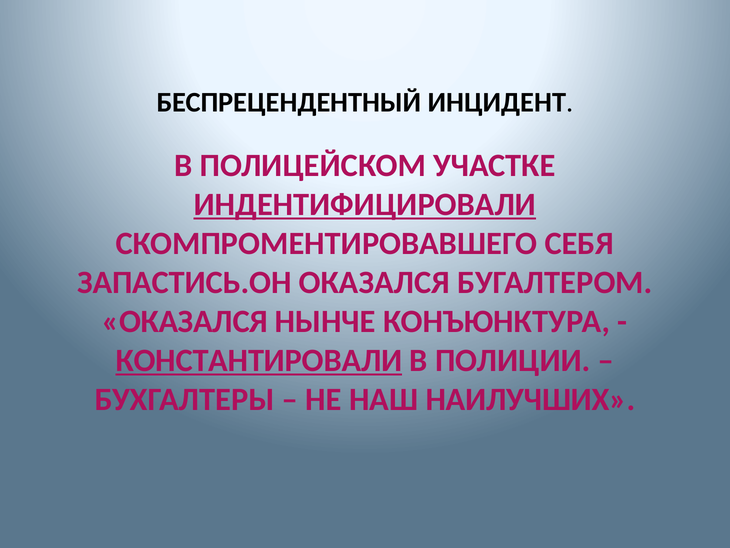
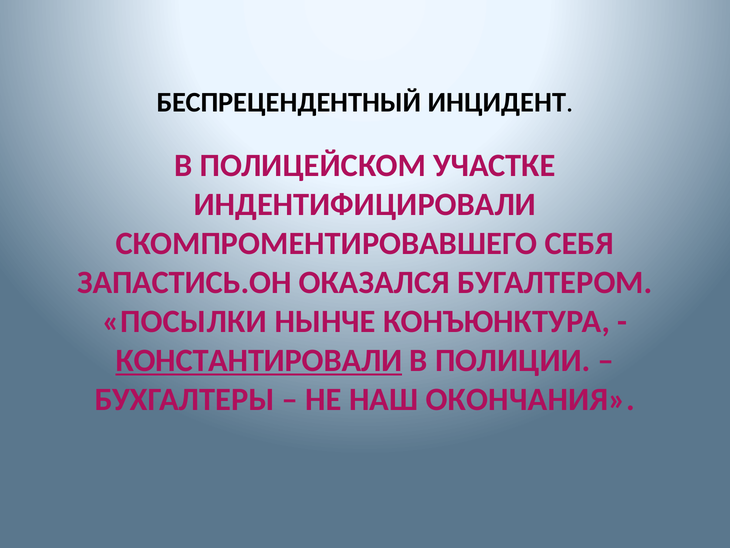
ИНДЕНТИФИЦИРОВАЛИ underline: present -> none (365, 204)
ОКАЗАЛСЯ: ОКАЗАЛСЯ -> ПОСЫЛКИ (185, 321)
НАИЛУЧШИХ: НАИЛУЧШИХ -> ОКОНЧАНИЯ (530, 399)
